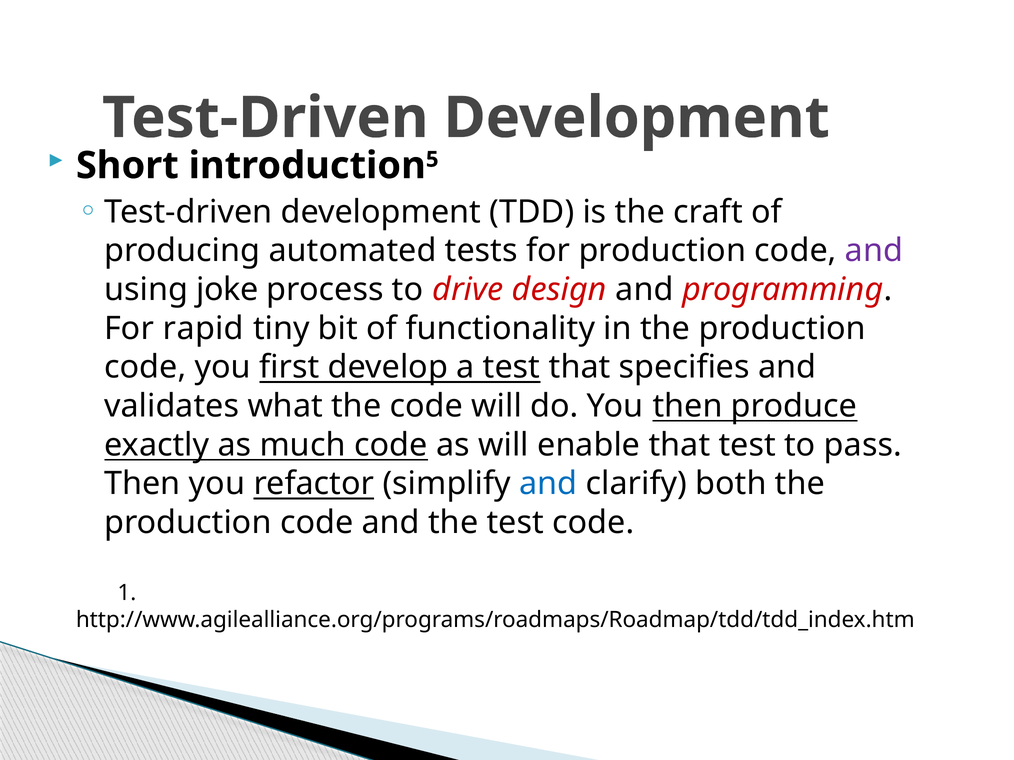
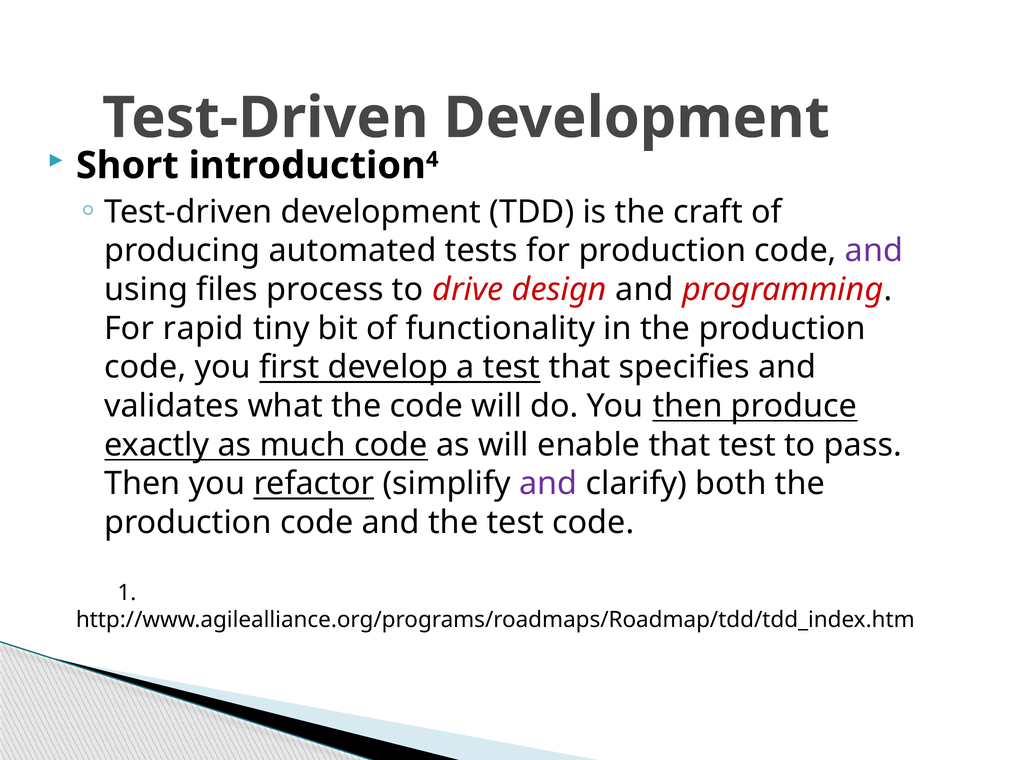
5: 5 -> 4 (432, 160)
joke: joke -> files (227, 290)
and colour: blue -> purple (548, 484)
